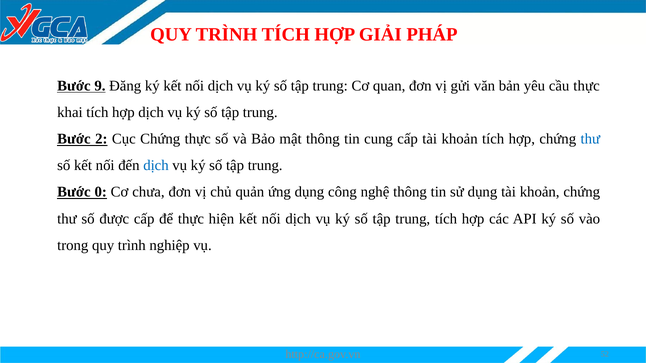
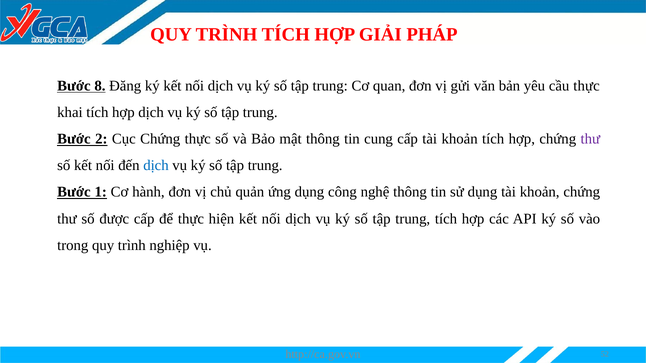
9: 9 -> 8 (100, 86)
thư colour: blue -> purple (590, 139)
0: 0 -> 1 (101, 192)
chưa: chưa -> hành (148, 192)
